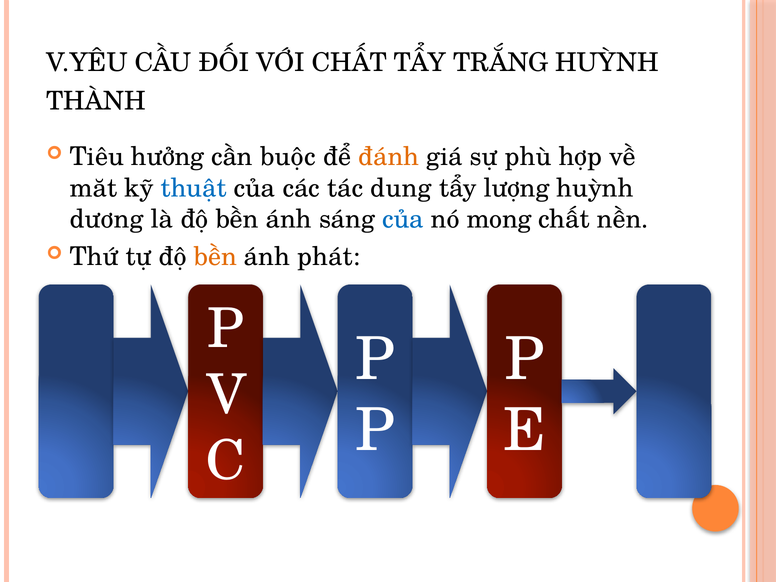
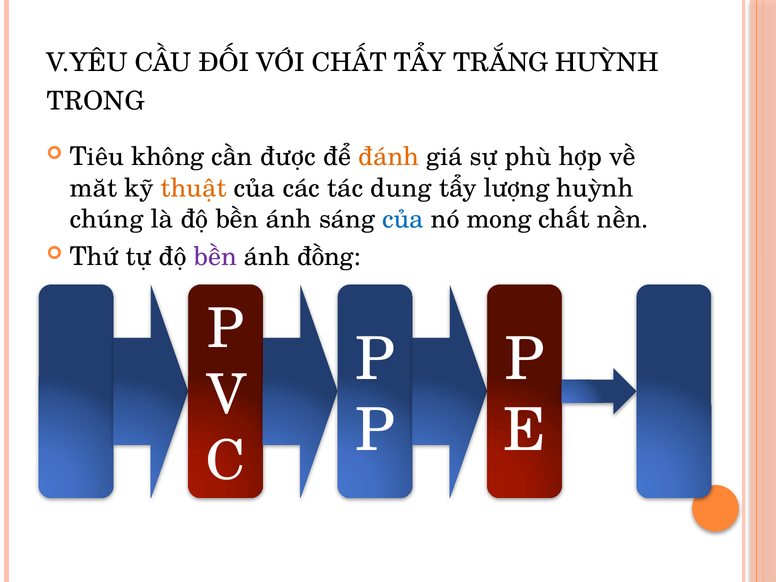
THÀNH: THÀNH -> TRONG (96, 101)
hưởng: hưởng -> không (168, 157)
buộc: buộc -> được (288, 157)
thuật colour: blue -> orange (194, 188)
dương: dương -> chúng (107, 219)
bền colour: orange -> purple (215, 257)
phát: phát -> đồng (329, 257)
